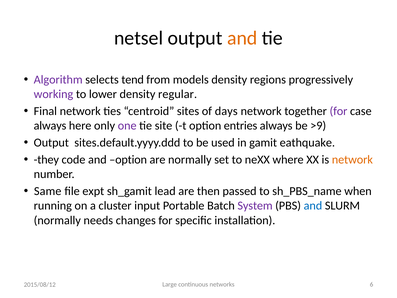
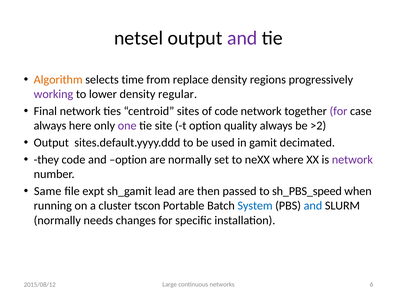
and colour: orange -> purple (242, 38)
Algorithm colour: purple -> orange (58, 80)
tend: tend -> time (133, 80)
models: models -> replace (191, 80)
of days: days -> code (226, 111)
entries: entries -> quality (241, 126)
>9: >9 -> >2 (318, 126)
eathquake: eathquake -> decimated (307, 143)
network colour: orange -> purple (352, 160)
sh_PBS_name: sh_PBS_name -> sh_PBS_speed (307, 191)
input: input -> tscon (147, 206)
System colour: purple -> blue (255, 206)
